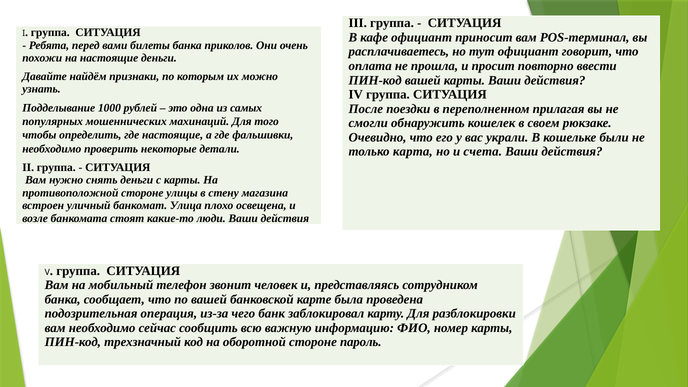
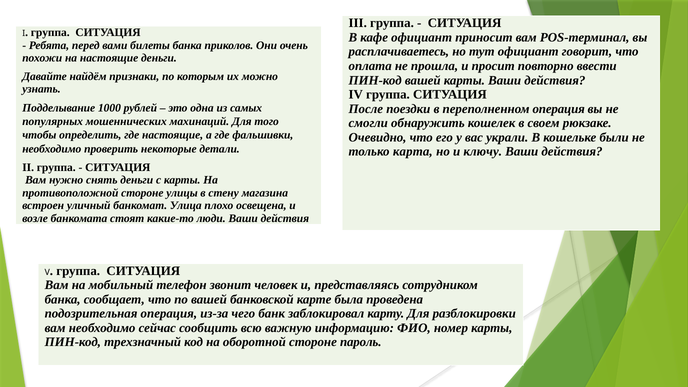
переполненном прилагая: прилагая -> операция (559, 109)
счета: счета -> ключу (483, 152)
